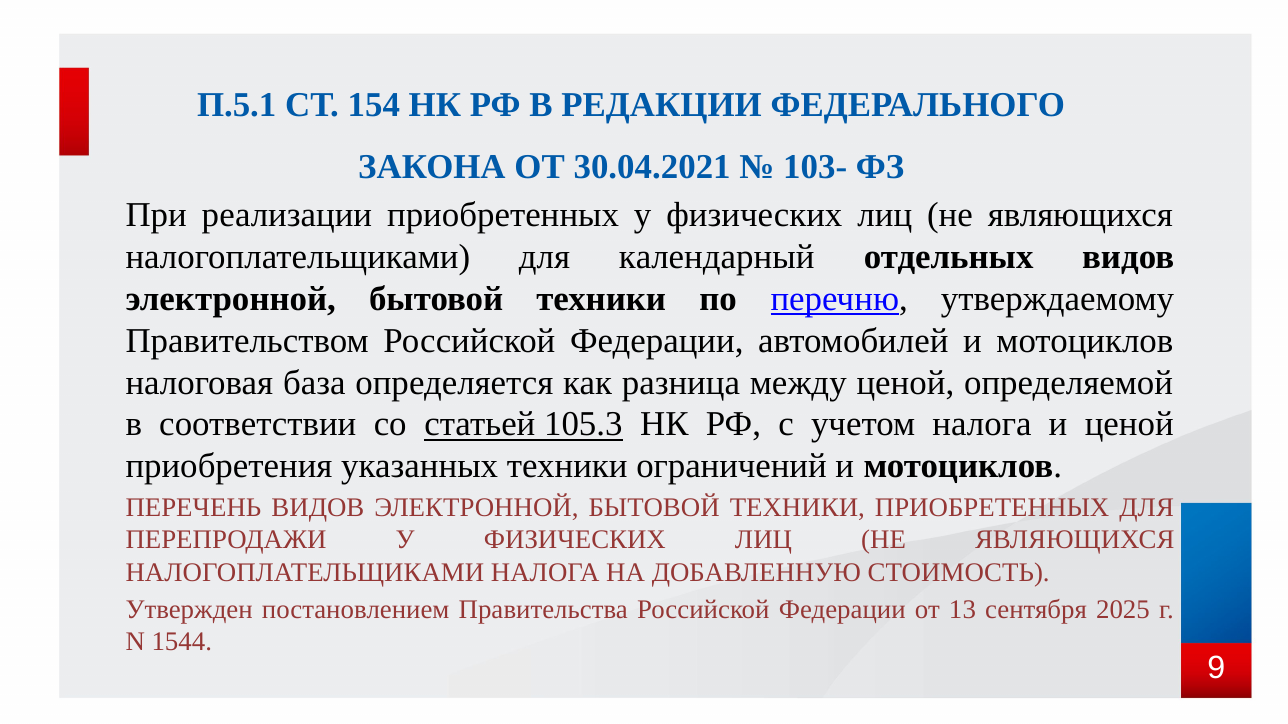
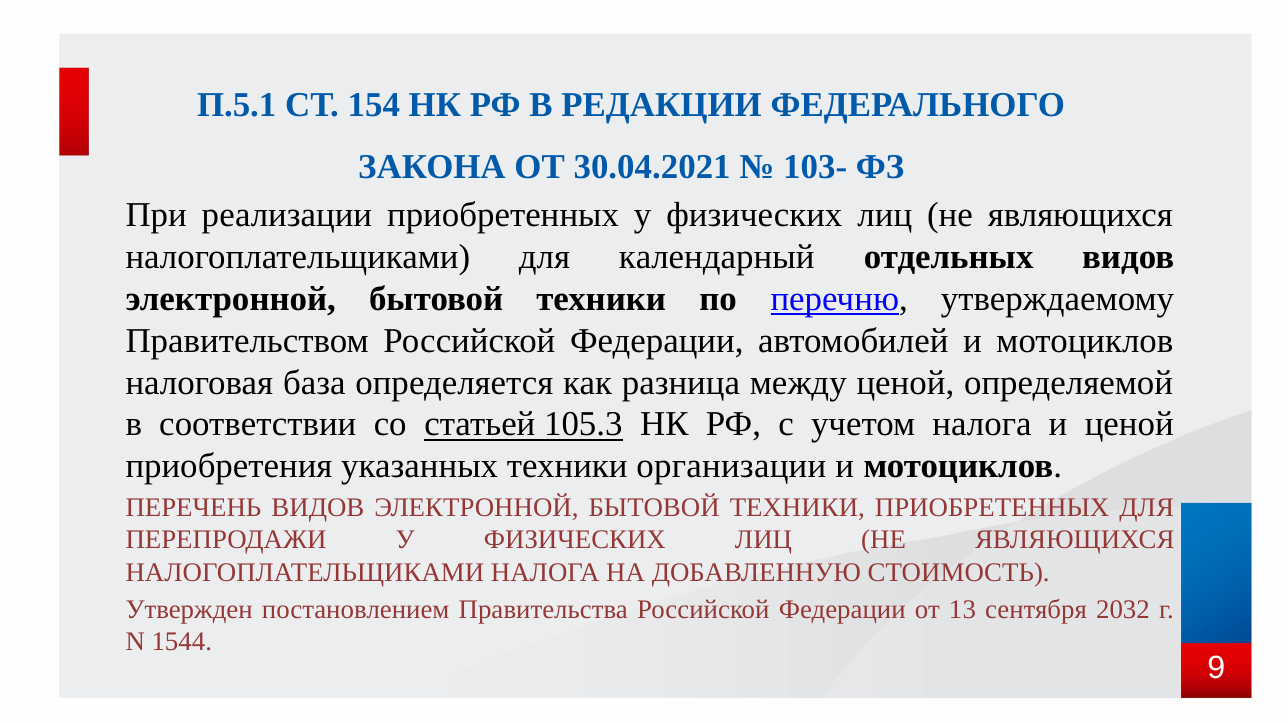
ограничений: ограничений -> организации (731, 466)
2025: 2025 -> 2032 (1123, 610)
